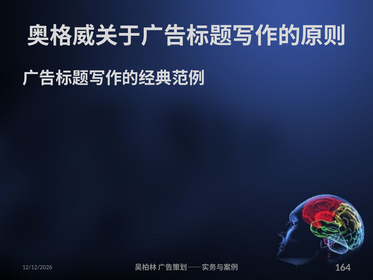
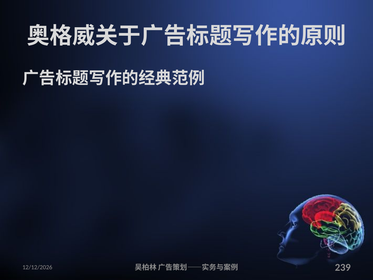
164: 164 -> 239 (343, 267)
